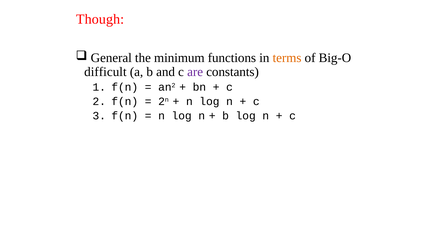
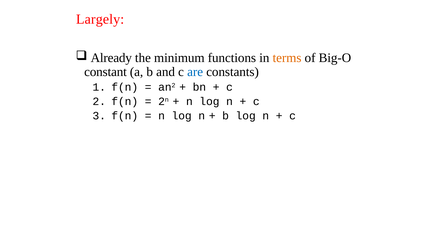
Though: Though -> Largely (100, 19)
General: General -> Already (111, 58)
difficult: difficult -> constant (105, 72)
are colour: purple -> blue (195, 72)
